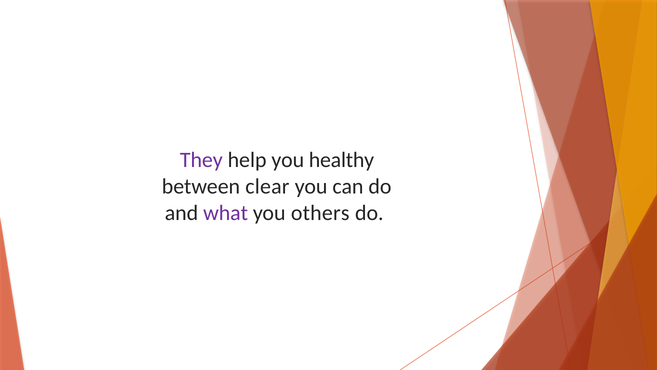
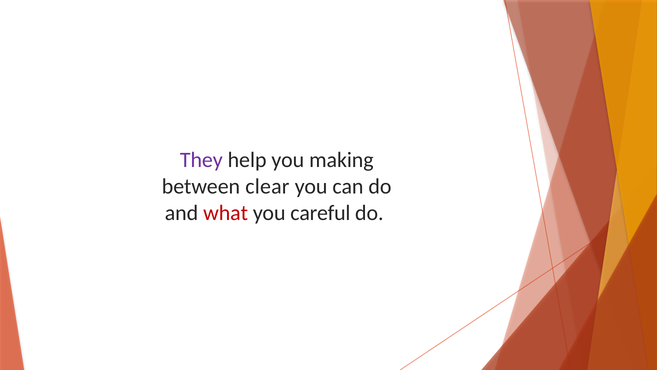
healthy: healthy -> making (341, 160)
what colour: purple -> red (226, 213)
others: others -> careful (320, 213)
